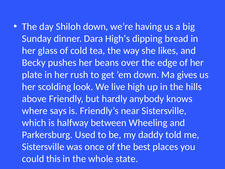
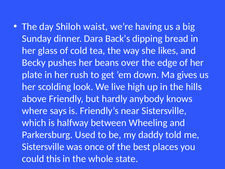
Shiloh down: down -> waist (96, 27)
High’s: High’s -> Back’s (118, 39)
